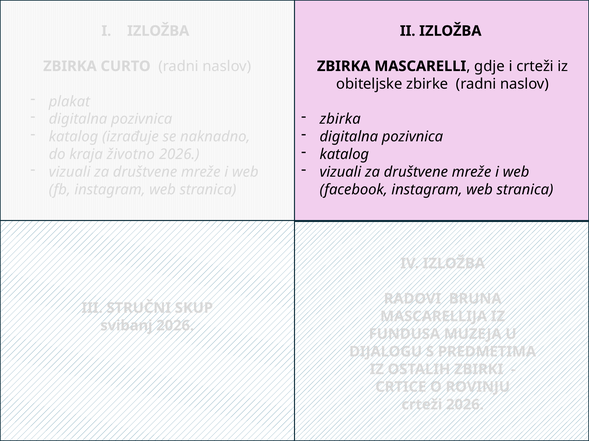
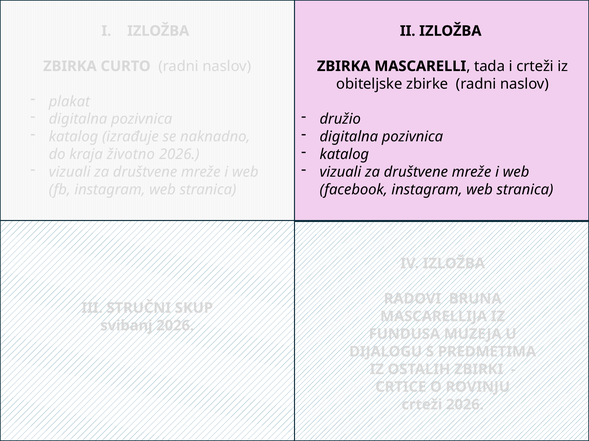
gdje: gdje -> tada (490, 66)
zbirka: zbirka -> družio (340, 119)
